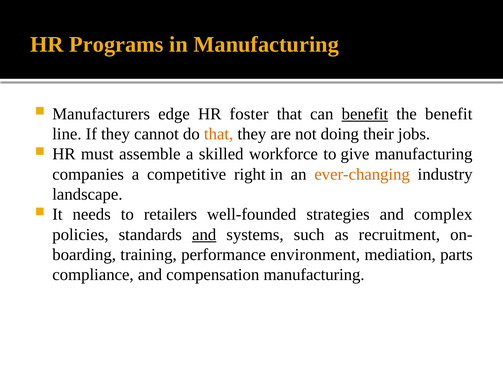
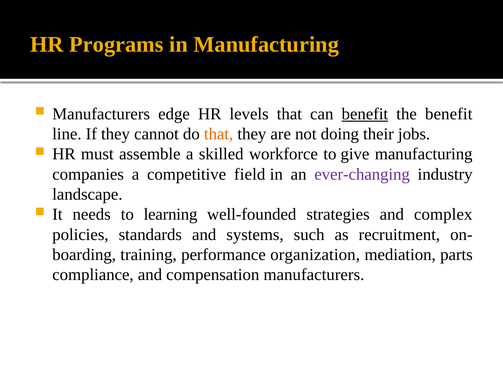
foster: foster -> levels (249, 114)
right: right -> field (250, 174)
ever-changing colour: orange -> purple (362, 174)
retailers: retailers -> learning (171, 215)
and underline: present -> none (204, 235)
environment: environment -> organization (315, 255)
compensation manufacturing: manufacturing -> manufacturers (314, 275)
